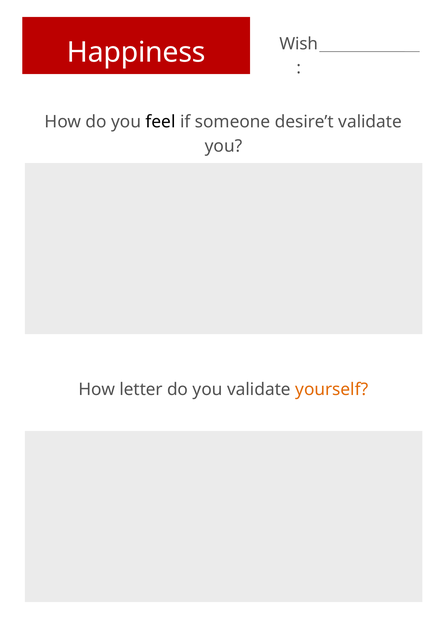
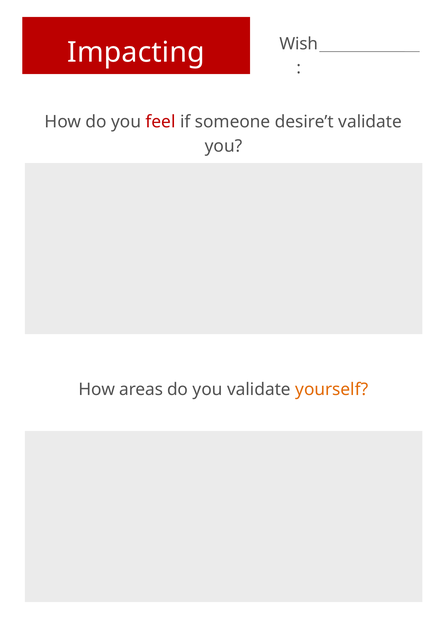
Happiness: Happiness -> Impacting (136, 52)
feel colour: black -> red (161, 122)
letter: letter -> areas (141, 389)
